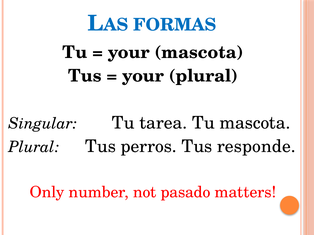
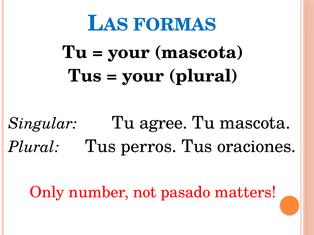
tarea: tarea -> agree (163, 123)
responde: responde -> oraciones (257, 147)
